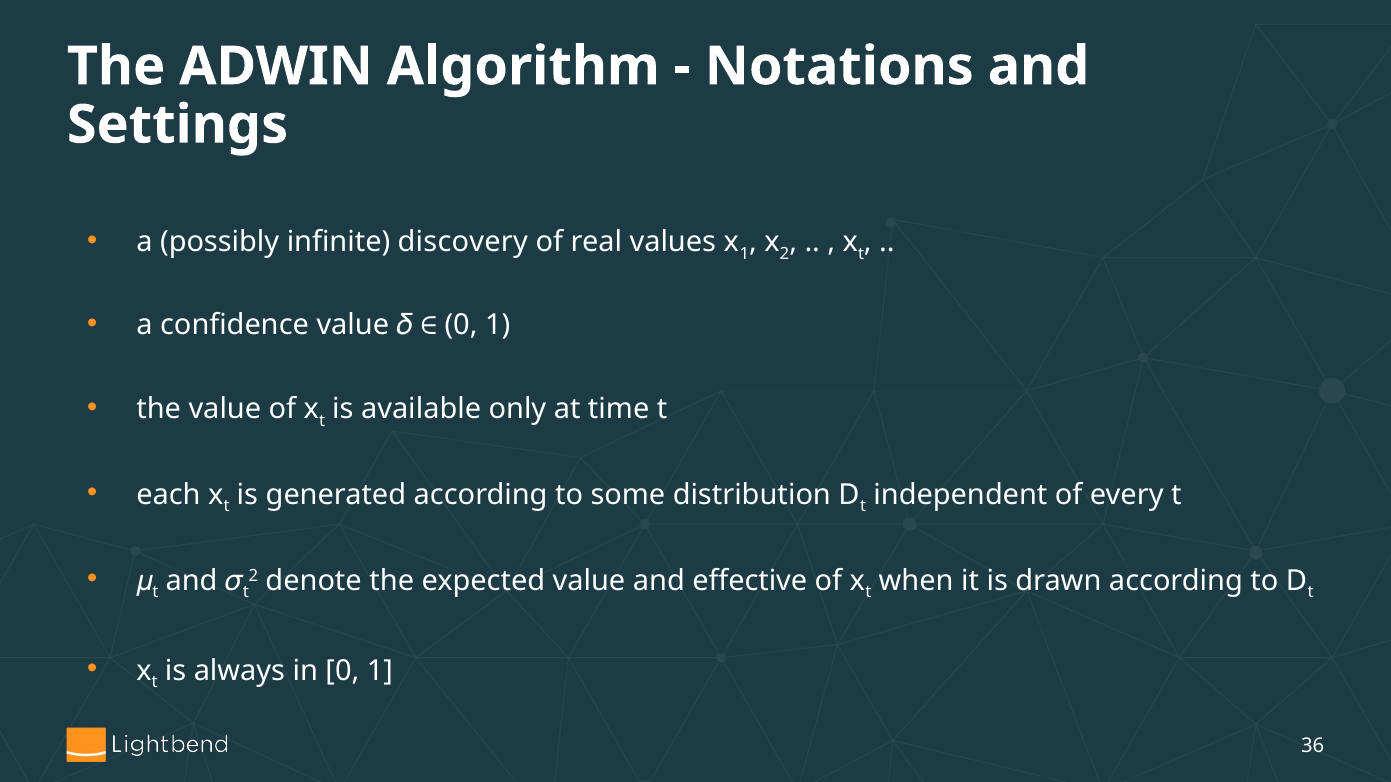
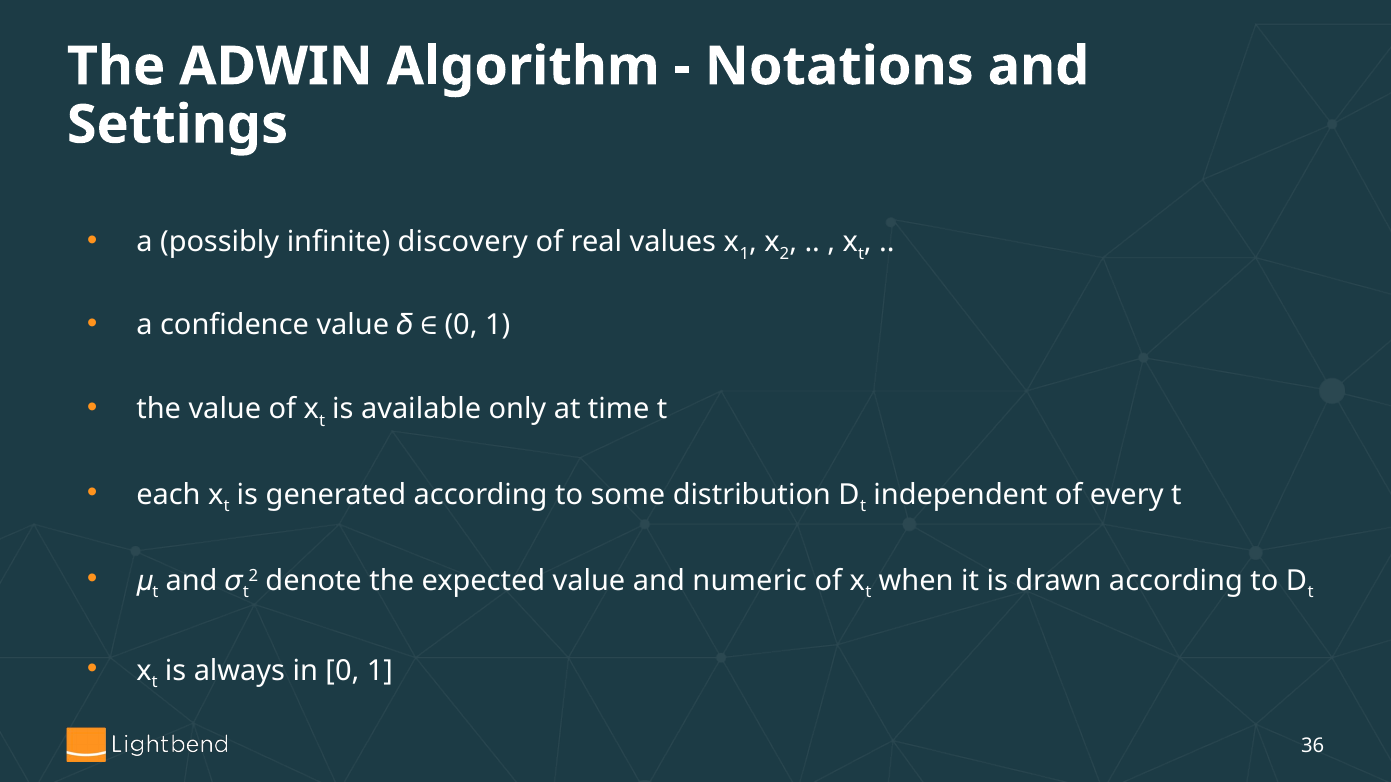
effective: effective -> numeric (750, 581)
